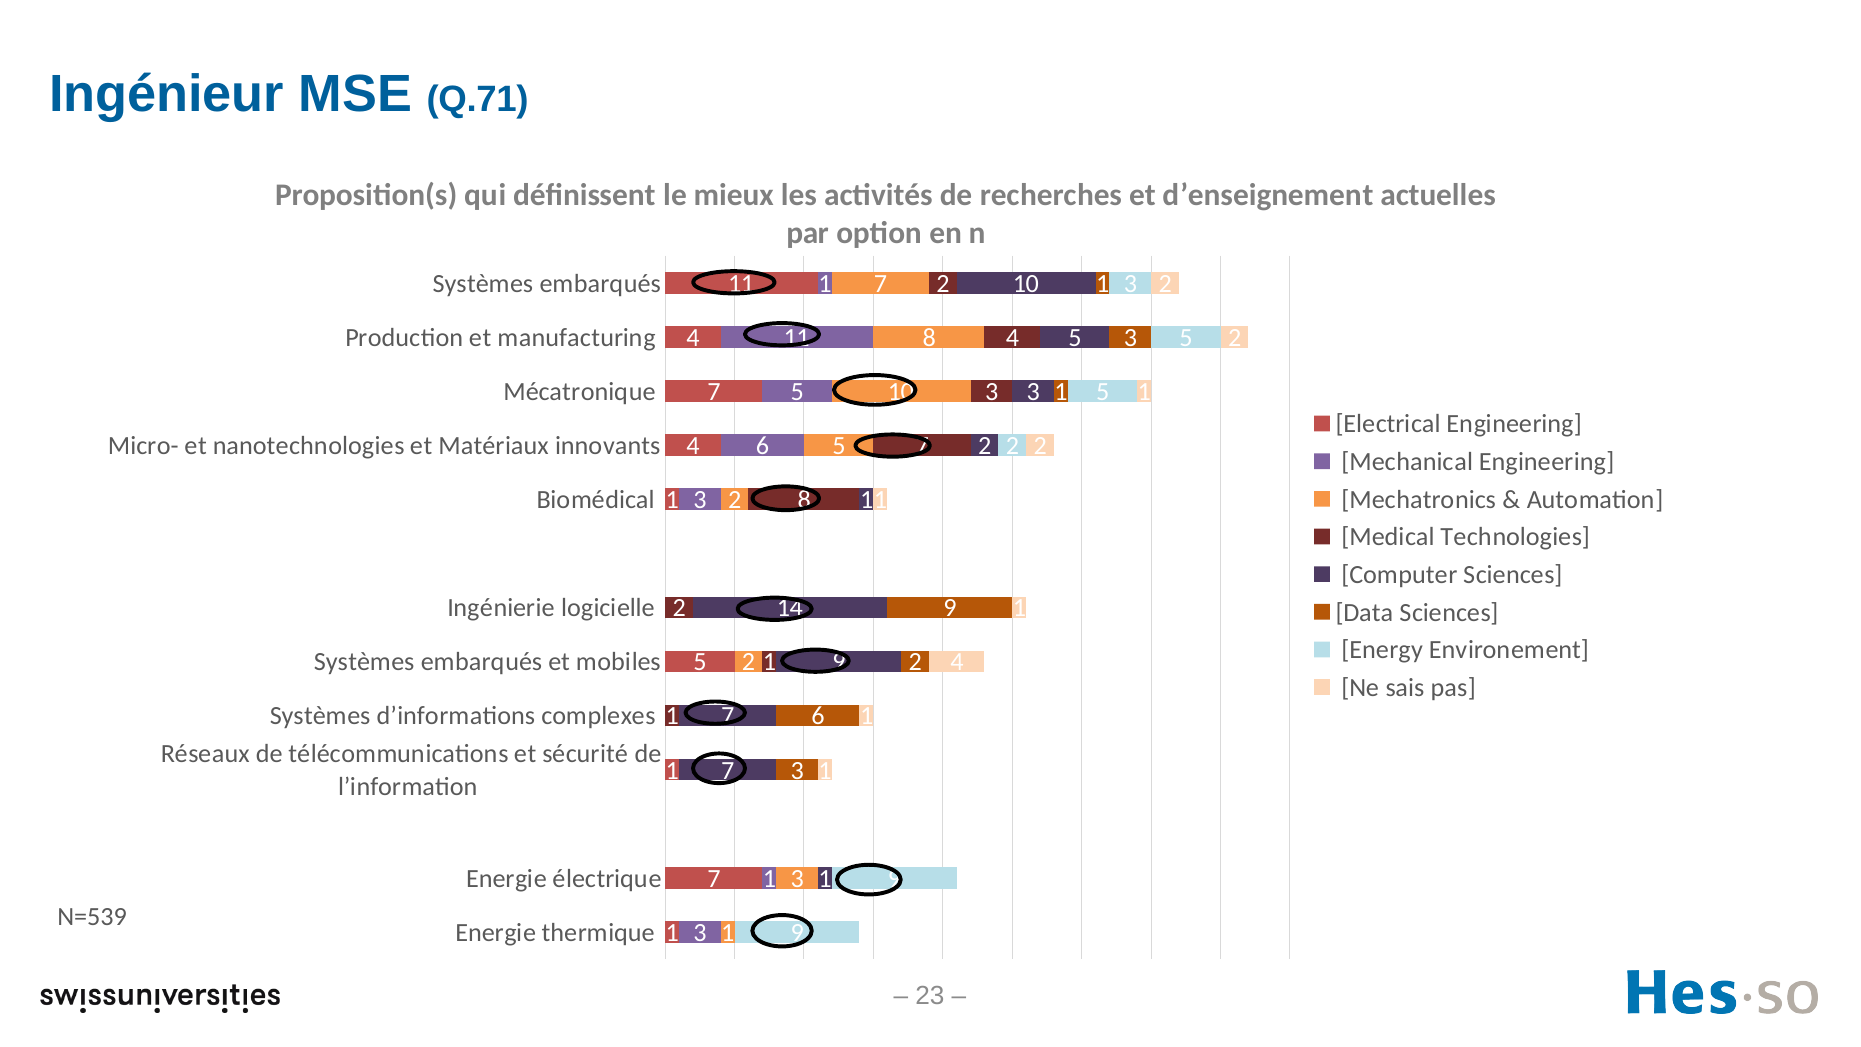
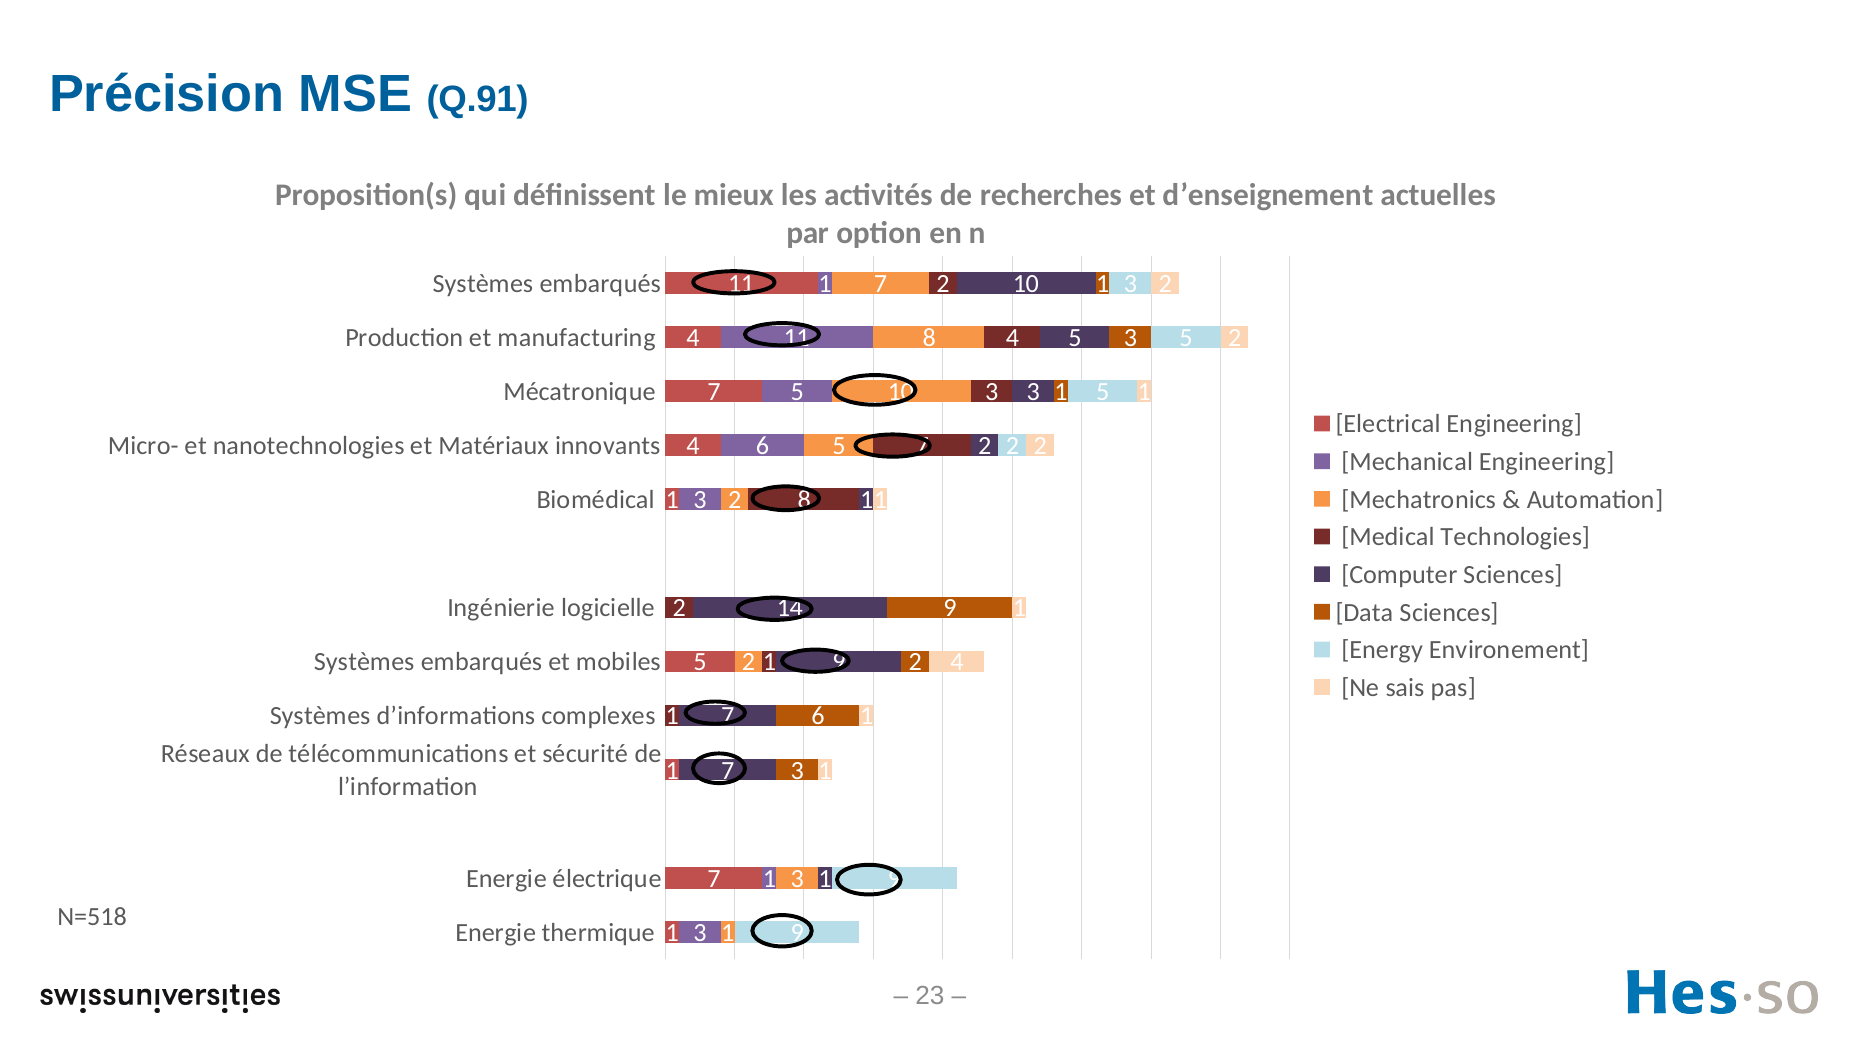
Ingénieur: Ingénieur -> Précision (167, 95)
Q.71: Q.71 -> Q.91 (478, 100)
N=539: N=539 -> N=518 (92, 917)
